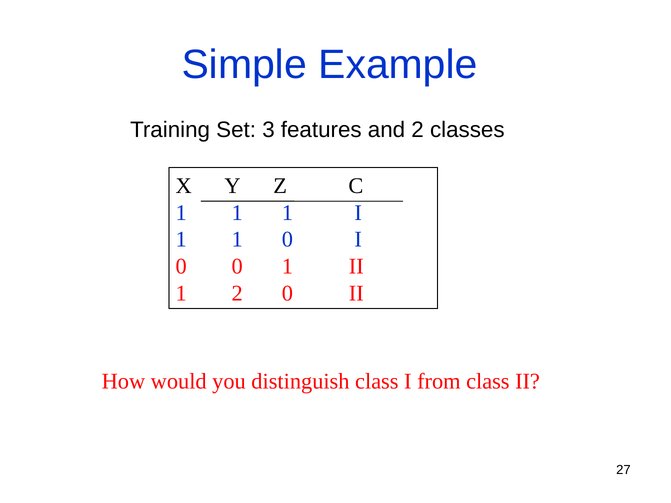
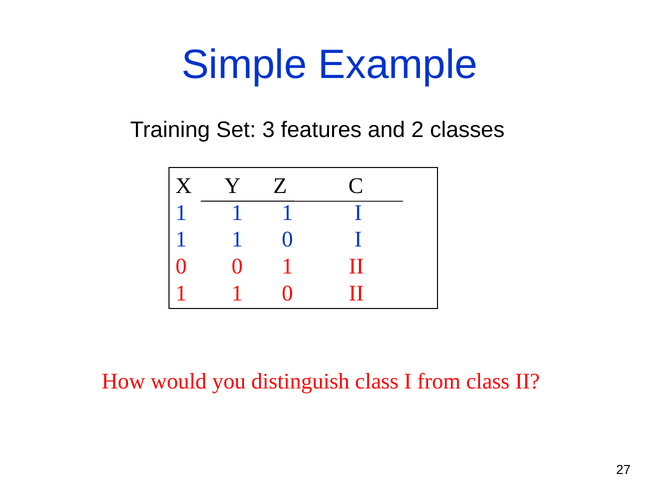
2: 2 -> 1 (237, 293)
